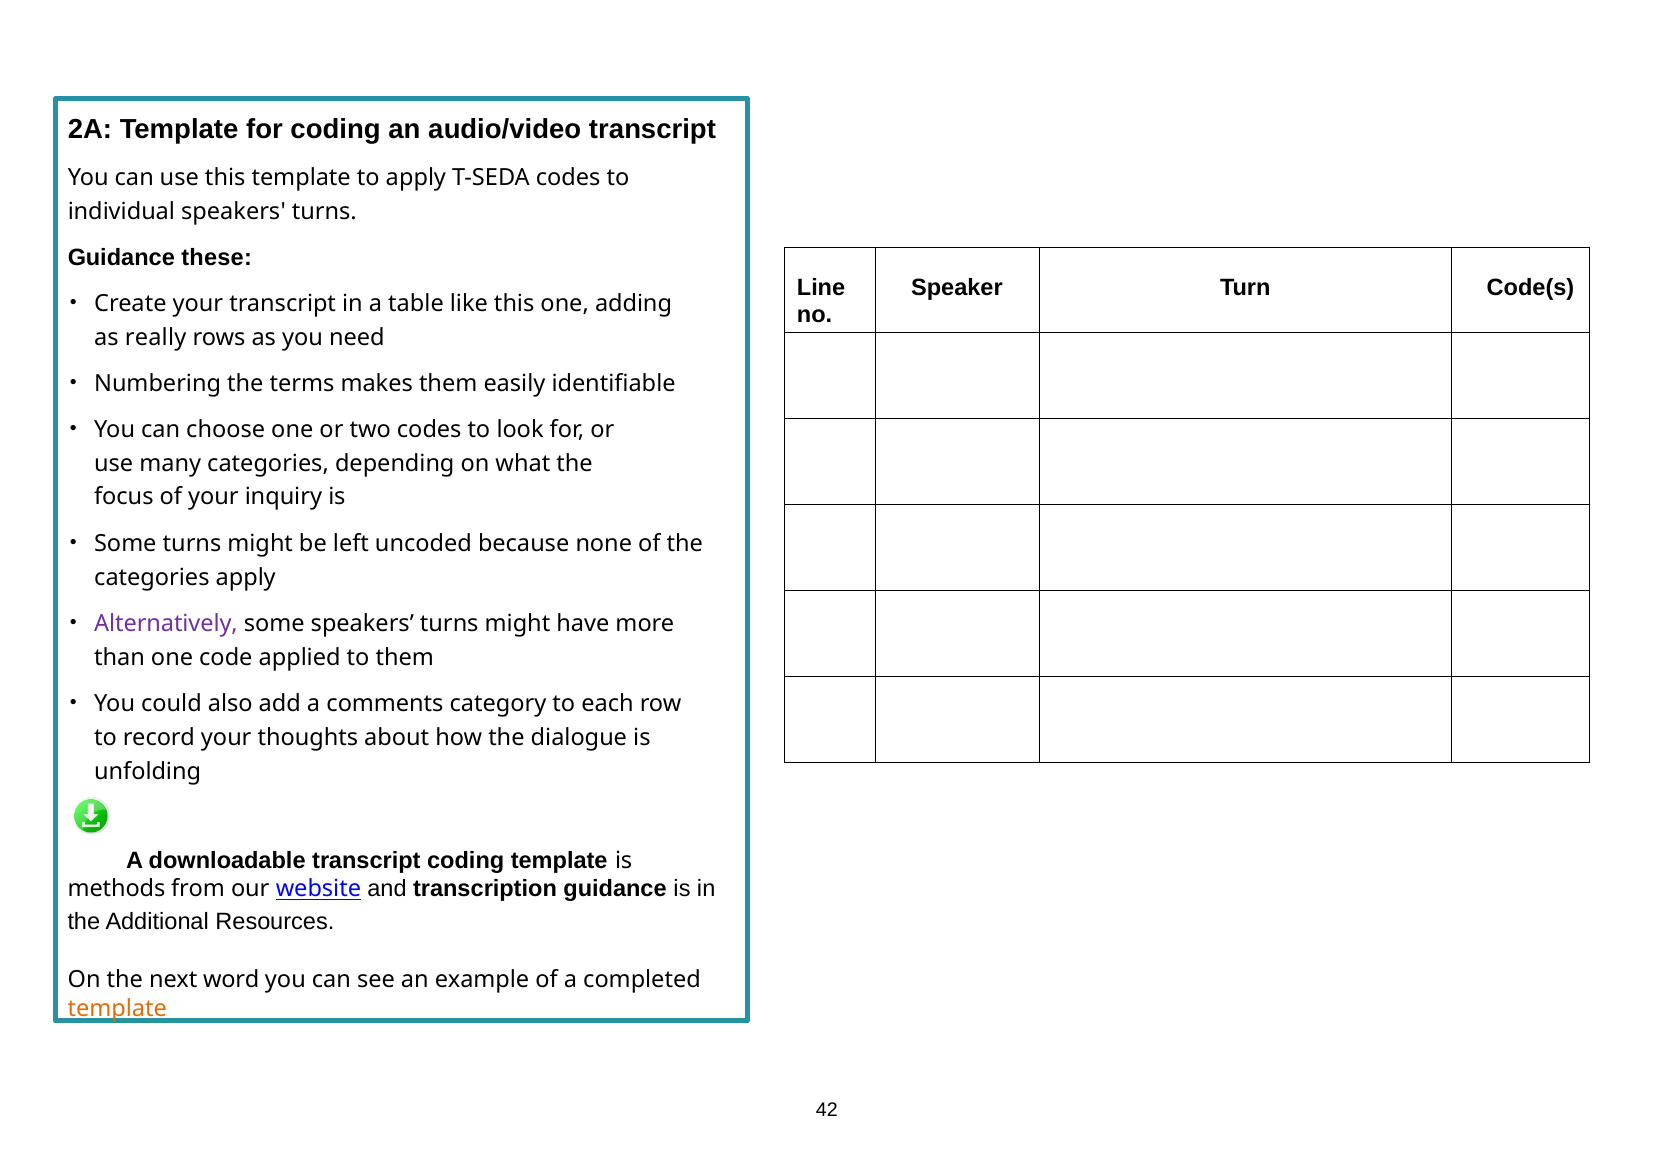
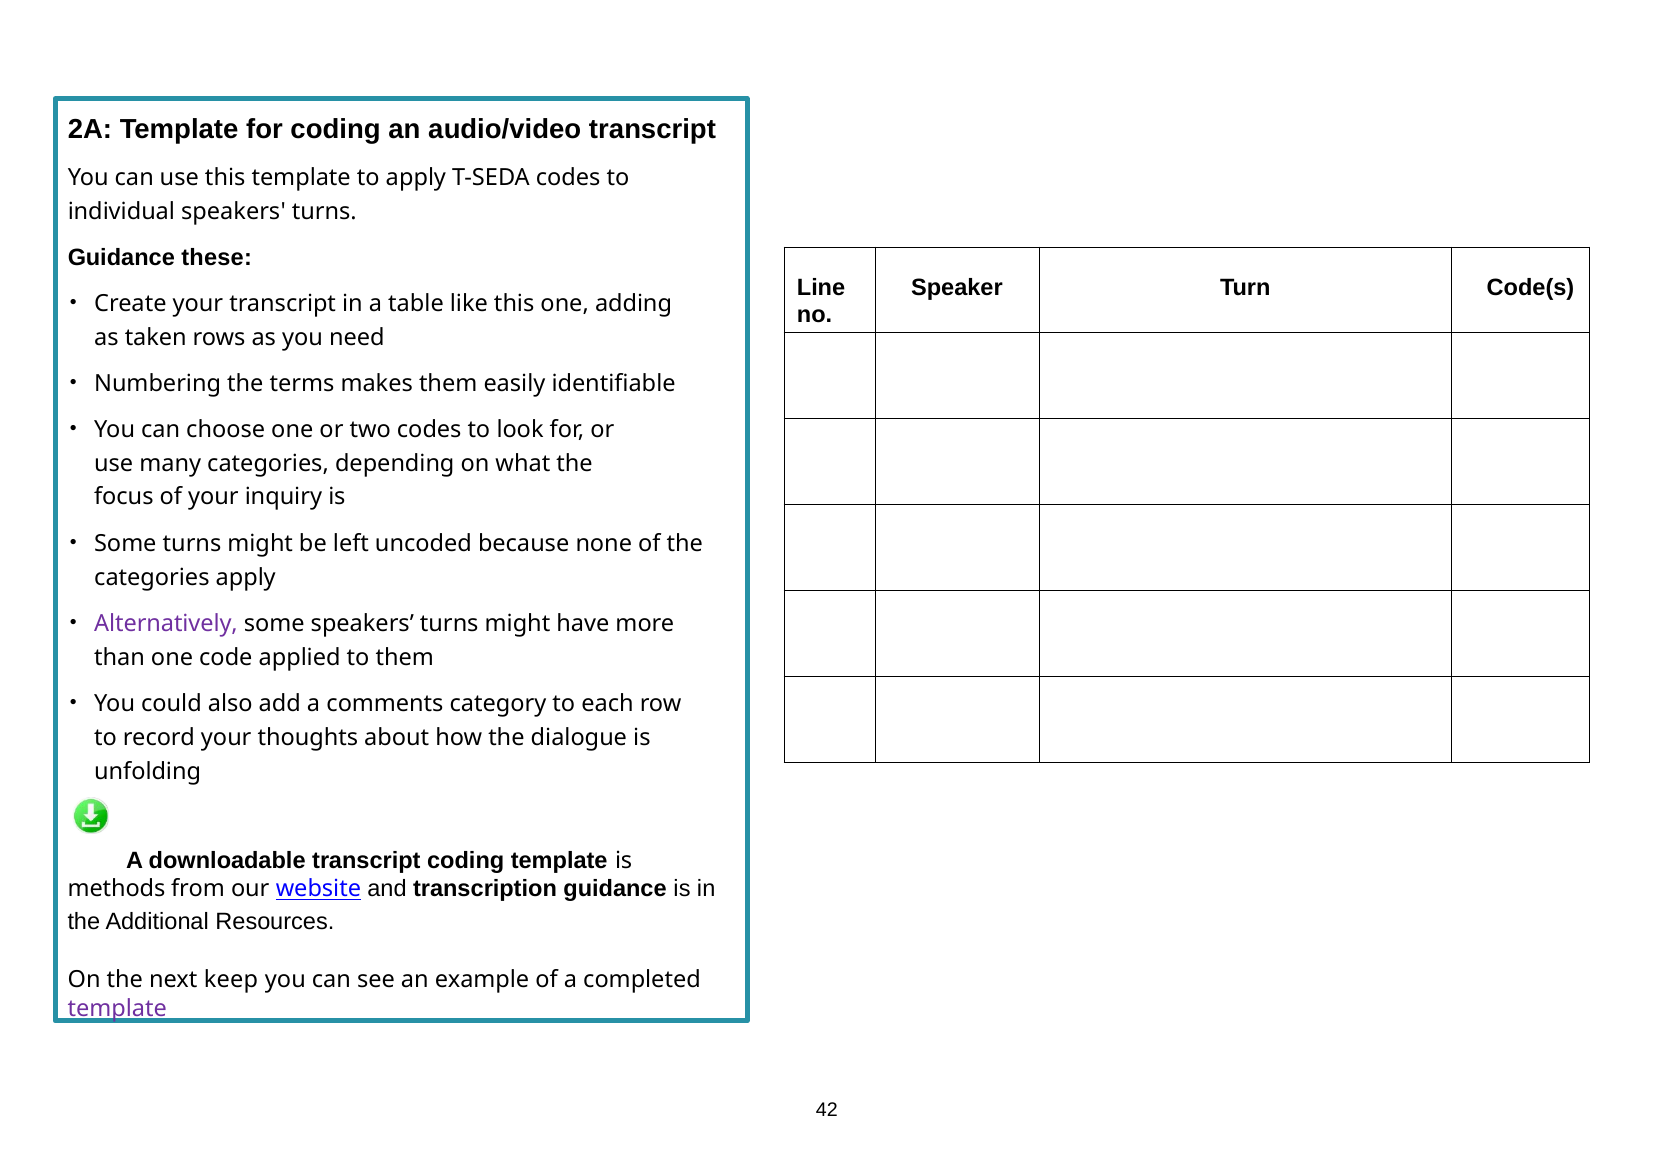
really: really -> taken (156, 337)
word: word -> keep (231, 980)
template colour: orange -> purple (117, 1008)
